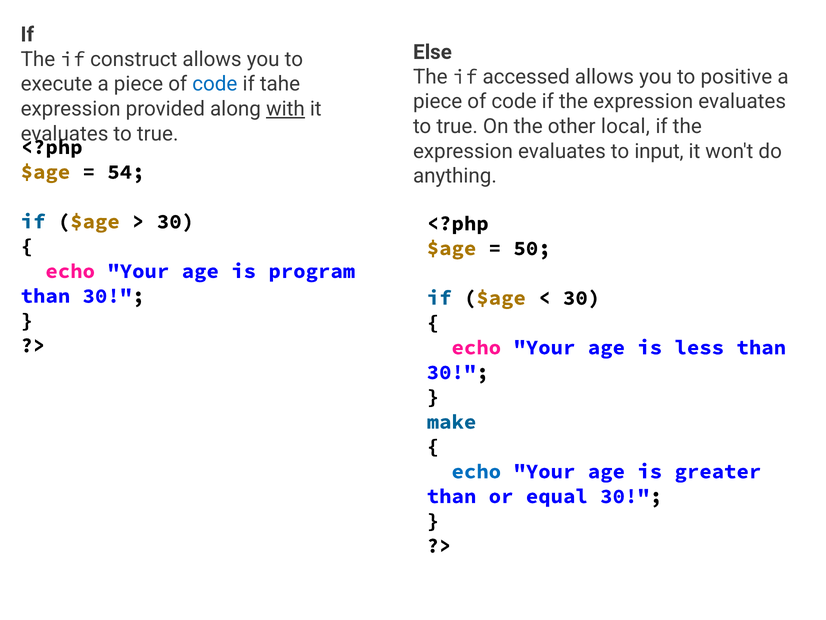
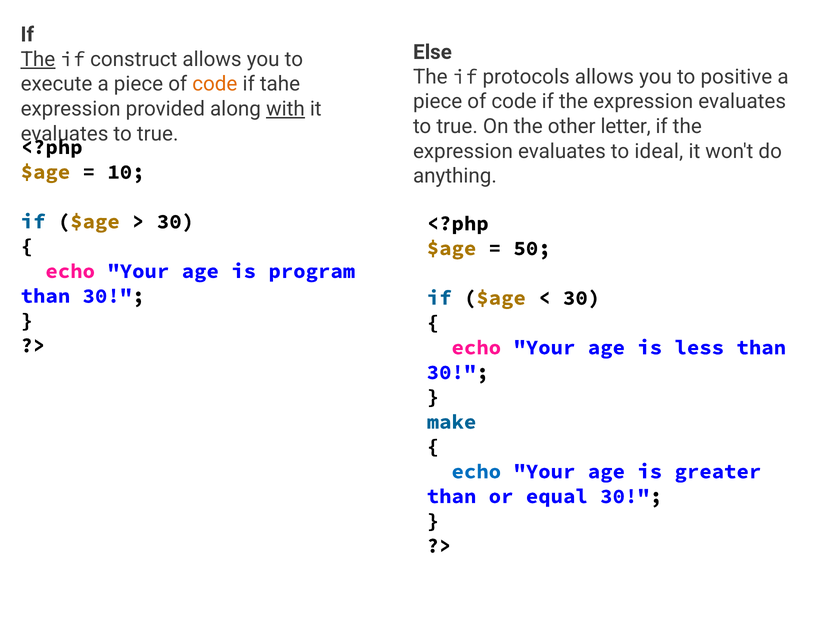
The underline: none -> present (38, 59)
accessed: accessed -> protocols (526, 77)
code colour: blue -> orange (215, 84)
local: local -> letter (626, 126)
input: input -> ideal (659, 151)
54: 54 -> 10 (126, 172)
